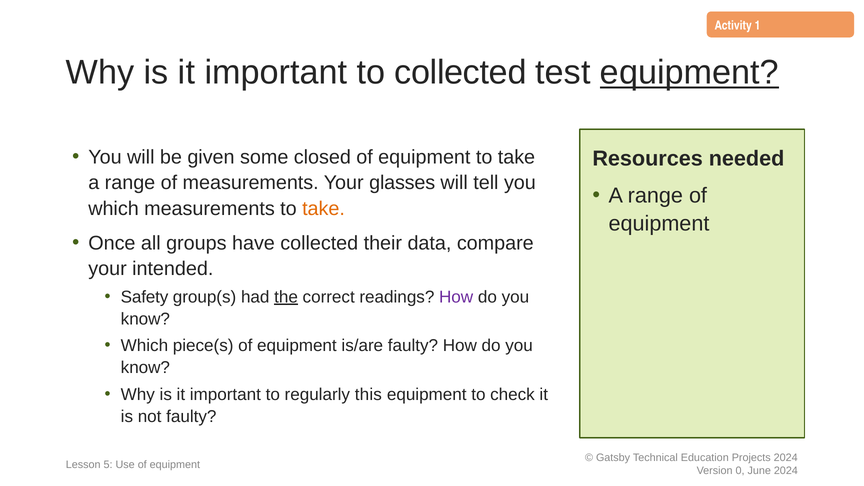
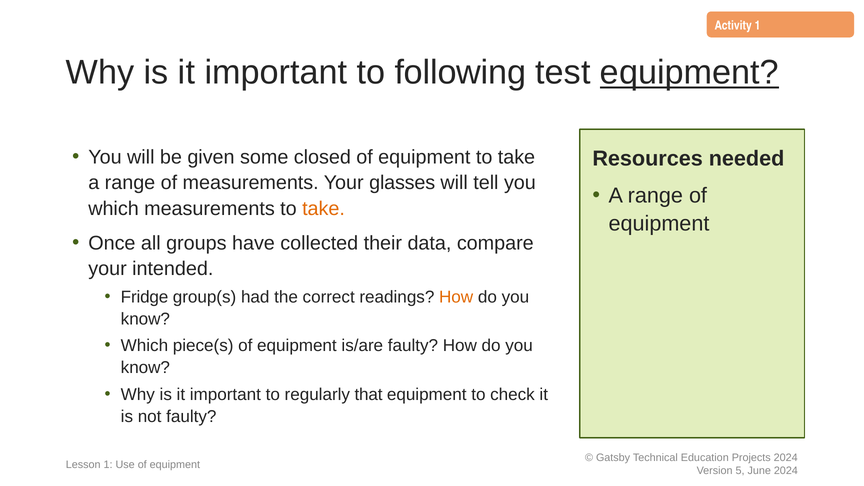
to collected: collected -> following (460, 73)
Safety: Safety -> Fridge (145, 297)
the underline: present -> none (286, 297)
How colour: purple -> orange (456, 297)
this: this -> that (369, 394)
Lesson 5: 5 -> 1 (108, 465)
0: 0 -> 5 (740, 471)
